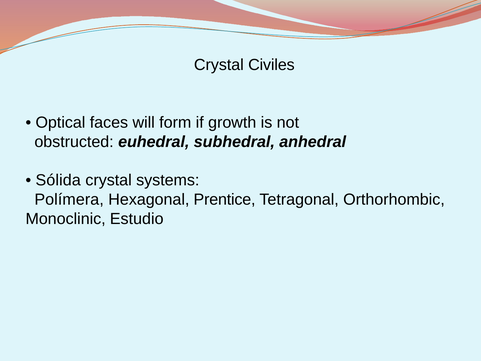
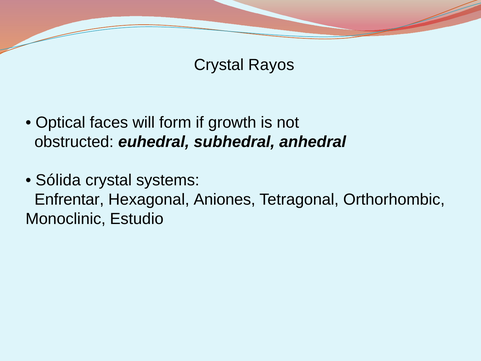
Civiles: Civiles -> Rayos (271, 65)
Polímera: Polímera -> Enfrentar (69, 199)
Prentice: Prentice -> Aniones (225, 199)
